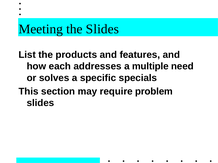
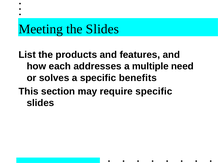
specials: specials -> benefits (138, 78)
require problem: problem -> specific (154, 92)
